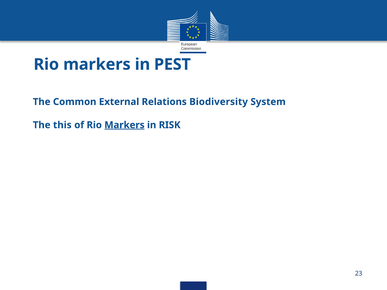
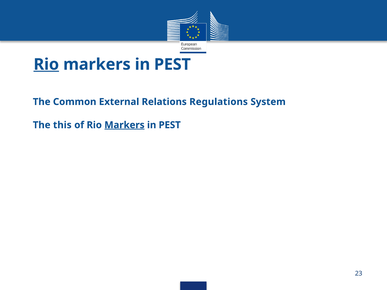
Rio underline: none -> present (46, 64)
Biodiversity: Biodiversity -> Regulations (219, 102)
RISK: RISK -> PEST (170, 125)
